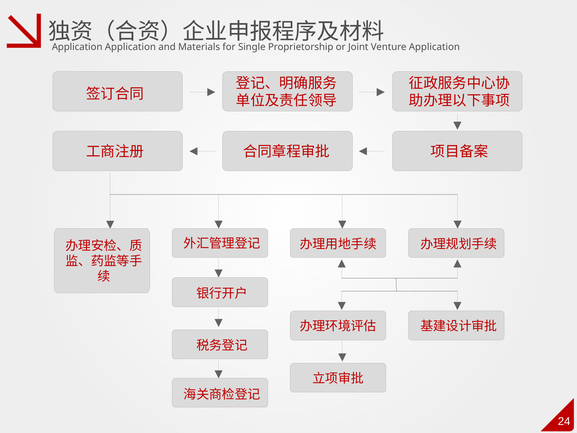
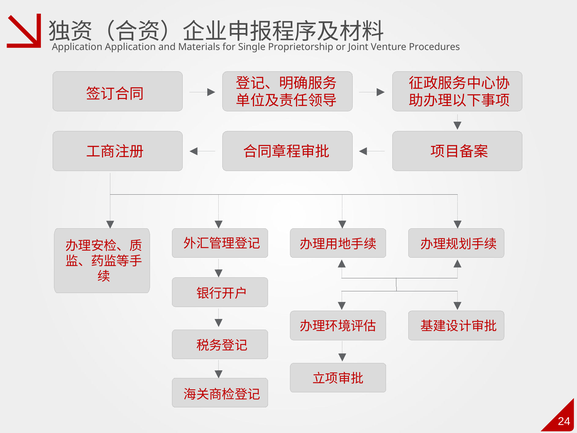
Venture Application: Application -> Procedures (434, 47)
